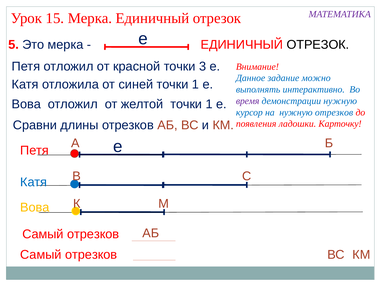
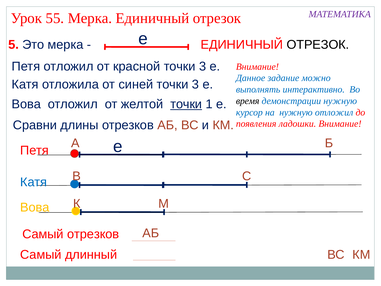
15: 15 -> 55 (55, 18)
синей точки 1: 1 -> 3 (195, 84)
время colour: purple -> black (248, 101)
точки underline: none -> present (186, 104)
нужную отрезков: отрезков -> отложил (334, 112)
ладошки Карточку: Карточку -> Внимание (340, 124)
отрезков: отрезков -> длинный (91, 254)
